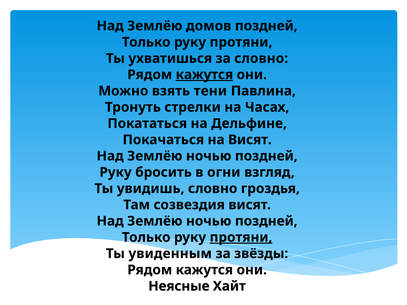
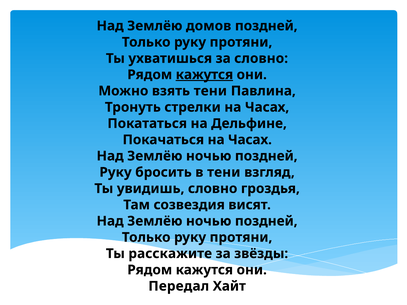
Покачаться на Висят: Висят -> Часах (250, 140)
в огни: огни -> тени (224, 172)
протяни underline: present -> none (241, 238)
увиденным: увиденным -> расскажите (170, 254)
Неясные: Неясные -> Передал (179, 286)
